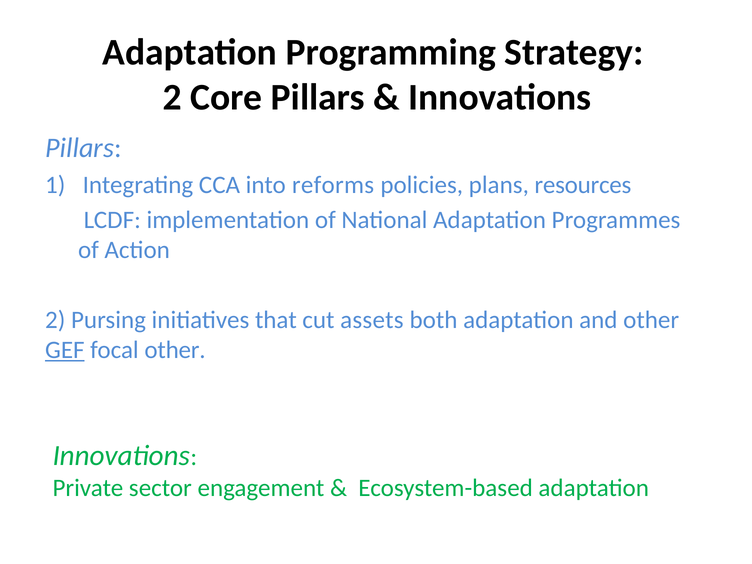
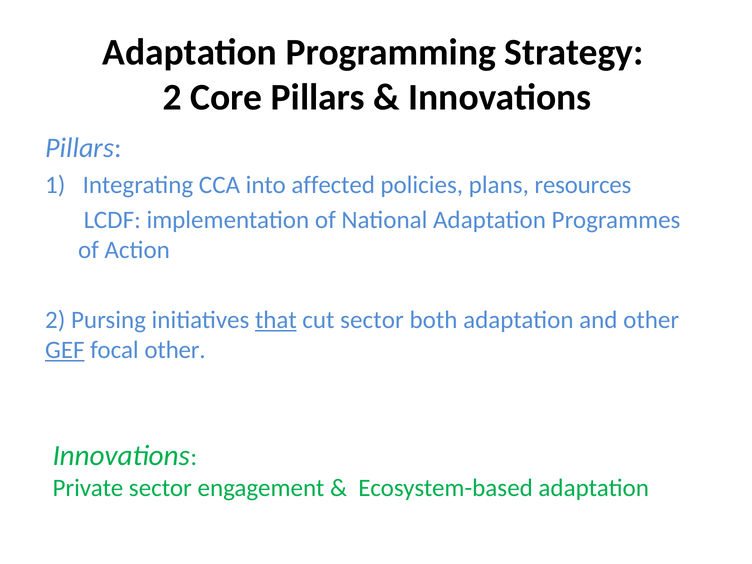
reforms: reforms -> affected (333, 185)
that underline: none -> present (276, 320)
cut assets: assets -> sector (372, 320)
